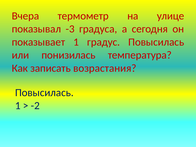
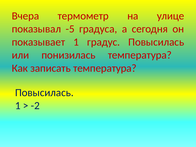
-3: -3 -> -5 (70, 29)
записать возрастания: возрастания -> температура (105, 68)
